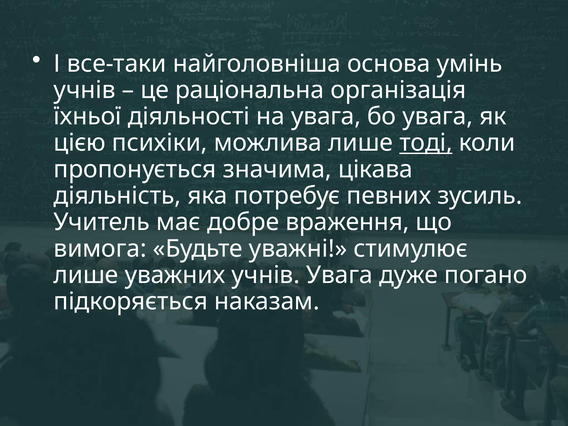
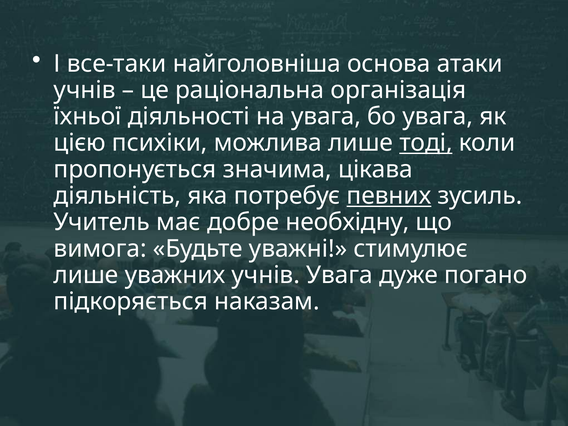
умінь: умінь -> атаки (470, 64)
певних underline: none -> present (389, 196)
враження: враження -> необхідну (347, 222)
